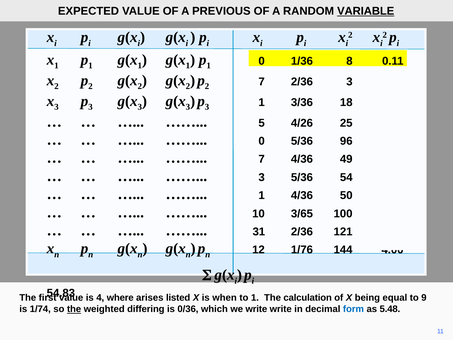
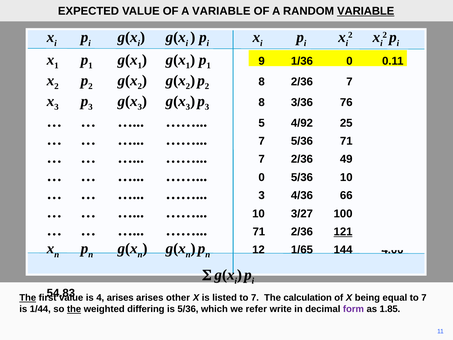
A PREVIOUS: PREVIOUS -> VARIABLE (221, 11)
0: 0 -> 9 (262, 61)
1/36 8: 8 -> 0 (349, 61)
2 7: 7 -> 8 (262, 82)
2/36 3: 3 -> 7 (349, 82)
3 1: 1 -> 8 (262, 102)
18: 18 -> 76 (346, 102)
4/26: 4/26 -> 4/92 (302, 123)
0: 0 -> 7 (262, 141)
5/36 96: 96 -> 71 (346, 141)
7 4/36: 4/36 -> 2/36 (302, 159)
3: 3 -> 0 (262, 177)
5/36 54: 54 -> 10 (346, 177)
1: 1 -> 3 (262, 195)
50: 50 -> 66 (346, 195)
3/65: 3/65 -> 3/27 (302, 213)
31: 31 -> 71 (259, 232)
121 underline: none -> present (343, 232)
1/76: 1/76 -> 1/65 (302, 250)
The underline: none -> present (28, 298)
4 where: where -> arises (120, 298)
listed: listed -> other (178, 298)
when: when -> listed (225, 298)
1: 1 -> 7 (255, 298)
equal to 9: 9 -> 7 (424, 298)
1/74: 1/74 -> 1/44 (40, 309)
is 0/36: 0/36 -> 5/36 (188, 309)
we write: write -> refer (256, 309)
form colour: blue -> purple (353, 309)
5.48: 5.48 -> 1.85 (390, 309)
